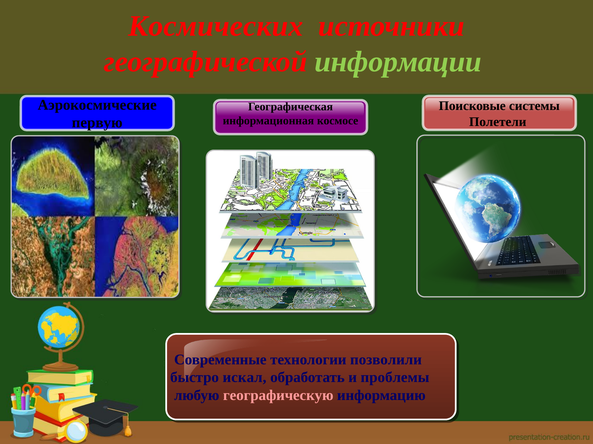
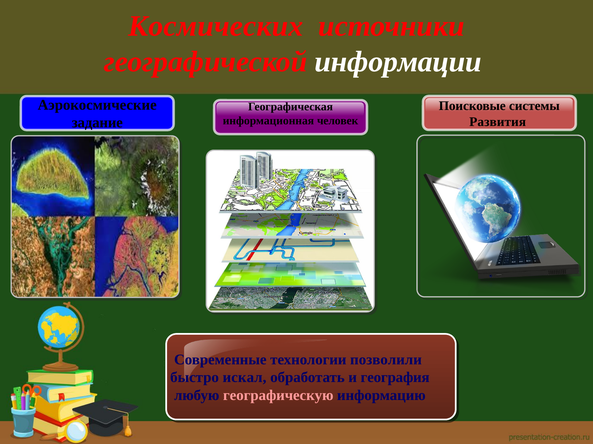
информации colour: light green -> white (398, 62)
космосе: космосе -> человек (338, 121)
Полетели: Полетели -> Развития (498, 122)
первую: первую -> задание (97, 123)
проблемы: проблемы -> география (395, 378)
